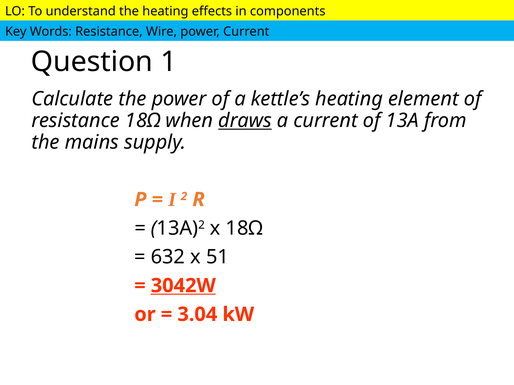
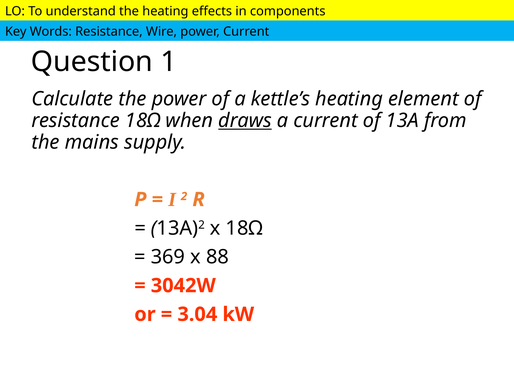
632: 632 -> 369 (168, 257)
51: 51 -> 88 (217, 257)
3042W underline: present -> none (183, 286)
